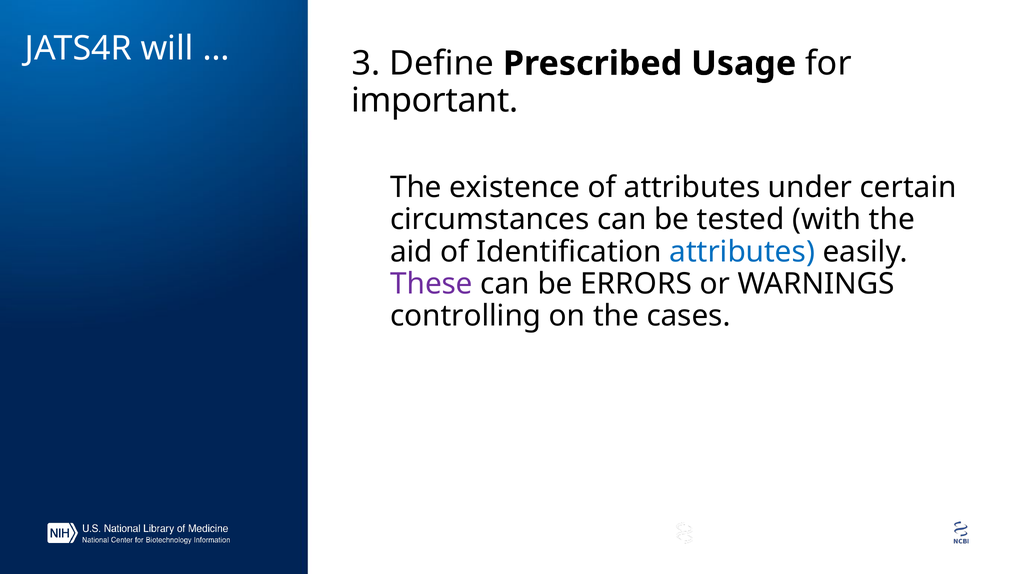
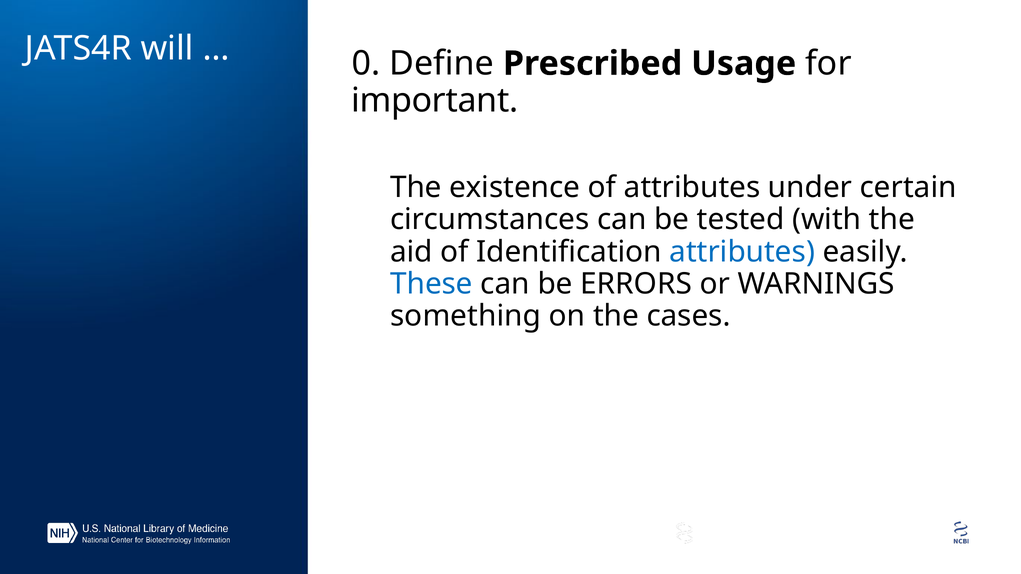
3: 3 -> 0 (366, 64)
These colour: purple -> blue (431, 284)
controlling: controlling -> something (466, 316)
